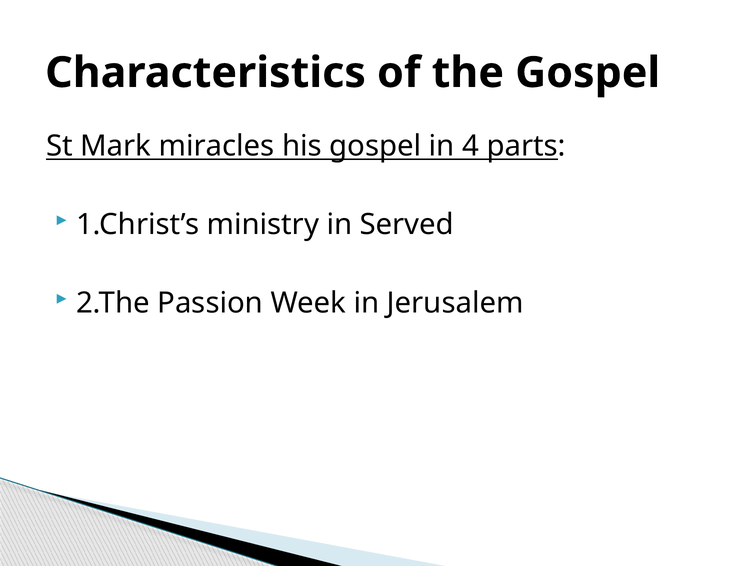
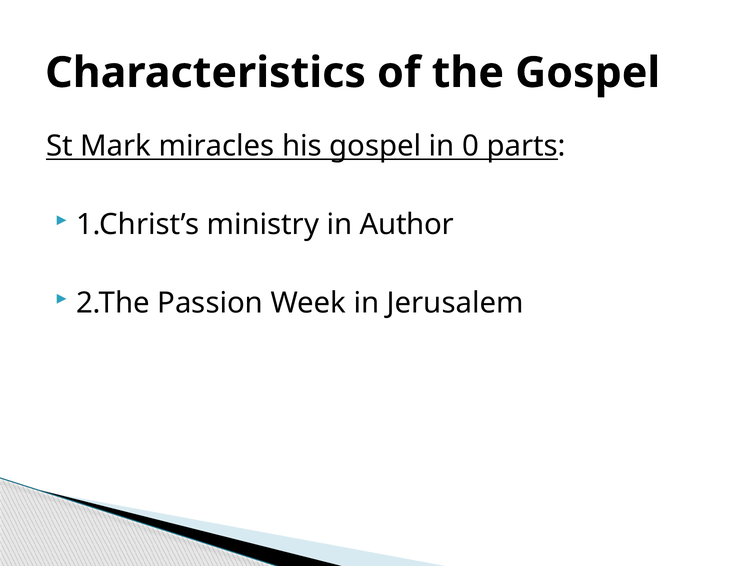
4: 4 -> 0 (471, 146)
Served: Served -> Author (407, 225)
